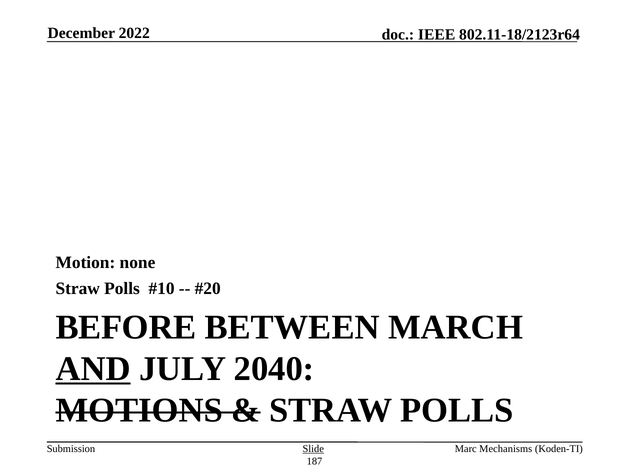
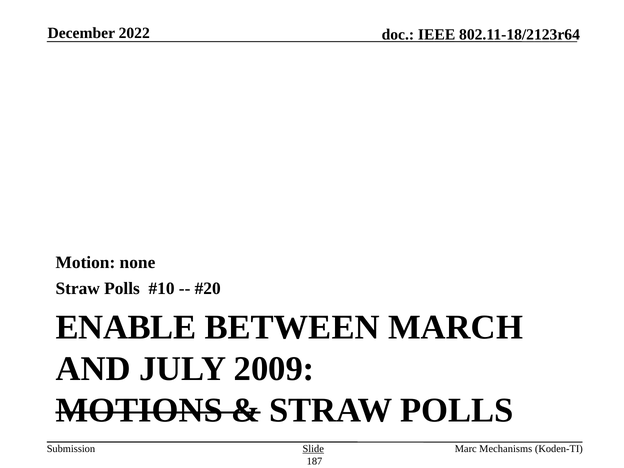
BEFORE: BEFORE -> ENABLE (126, 327)
AND underline: present -> none (93, 369)
2040: 2040 -> 2009 (274, 369)
